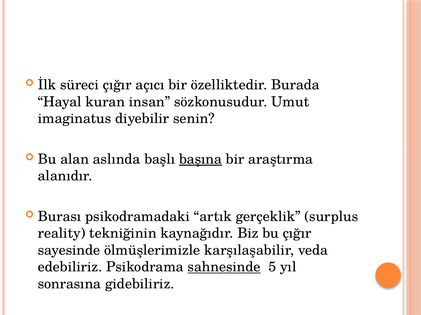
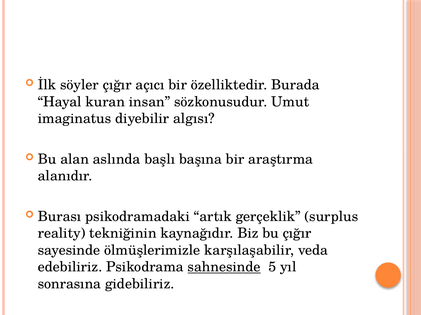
süreci: süreci -> söyler (80, 85)
senin: senin -> algısı (194, 119)
başına underline: present -> none (201, 160)
